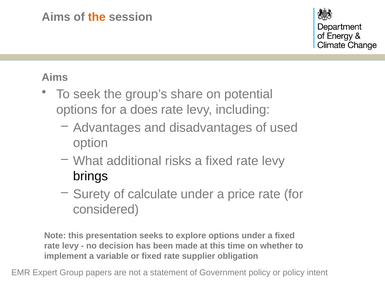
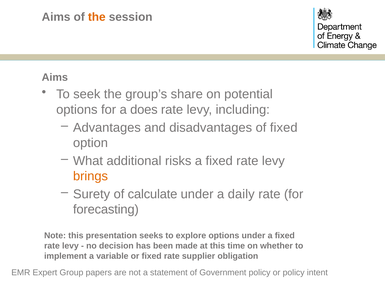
of used: used -> fixed (284, 128)
brings colour: black -> orange (90, 177)
price: price -> daily (241, 195)
considered: considered -> forecasting (106, 210)
